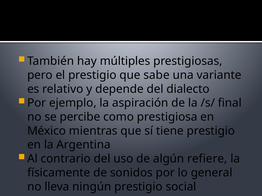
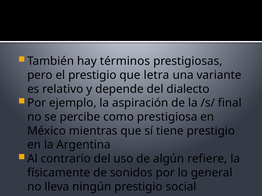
múltiples: múltiples -> términos (125, 61)
sabe: sabe -> letra (157, 75)
